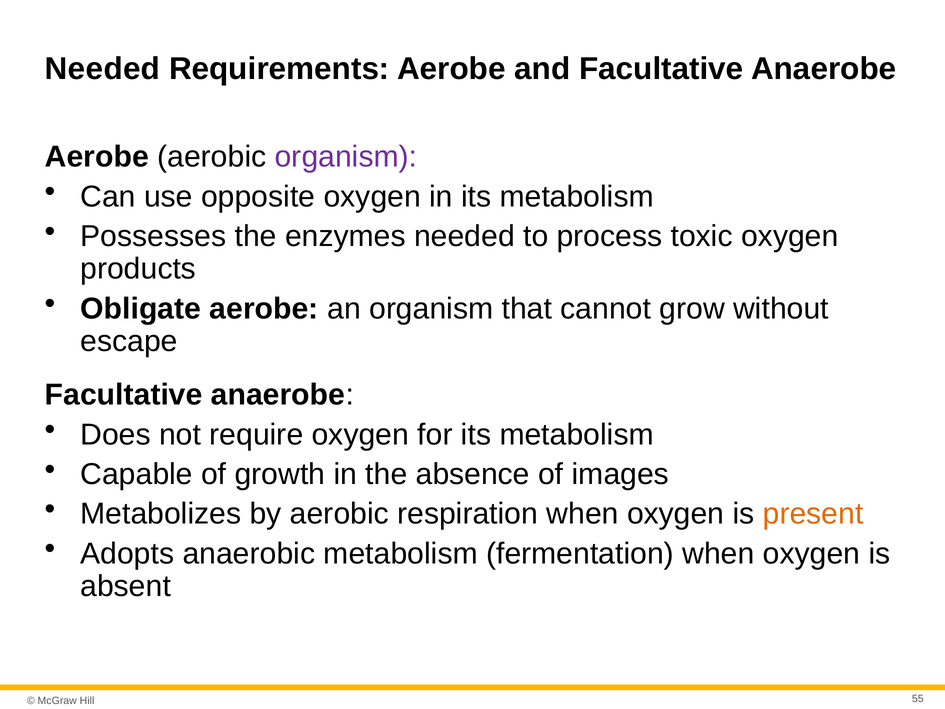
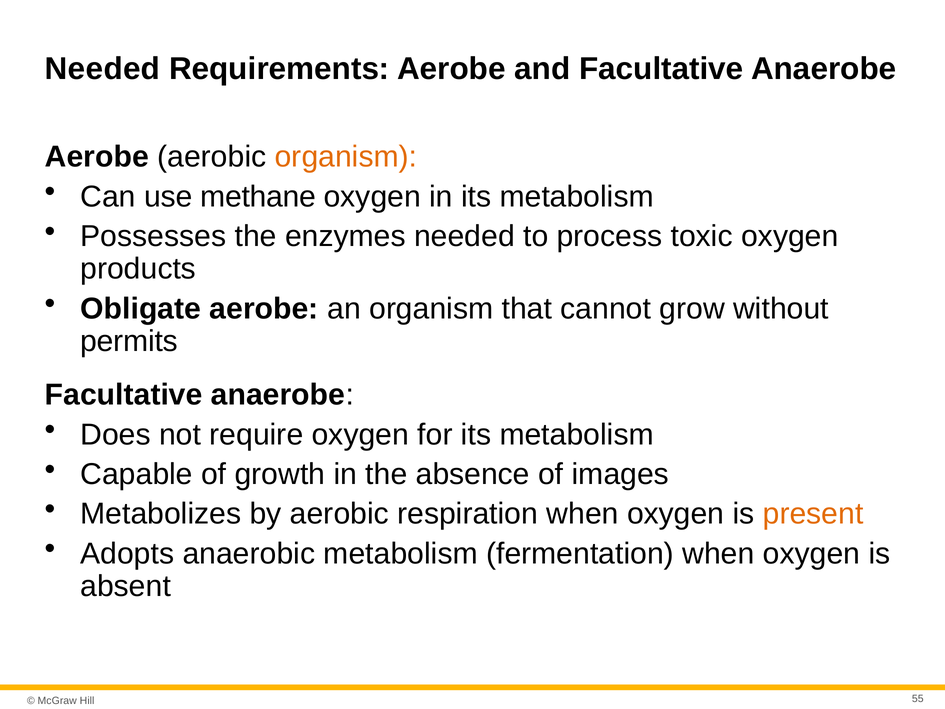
organism colour: purple -> orange (346, 157)
opposite: opposite -> methane (258, 197)
escape: escape -> permits (129, 341)
